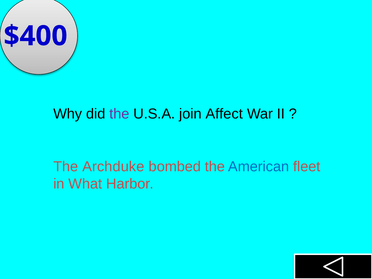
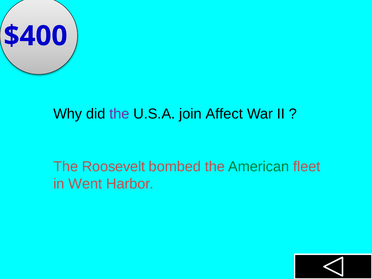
Archduke: Archduke -> Roosevelt (114, 167)
American colour: blue -> green (259, 167)
What: What -> Went (85, 184)
